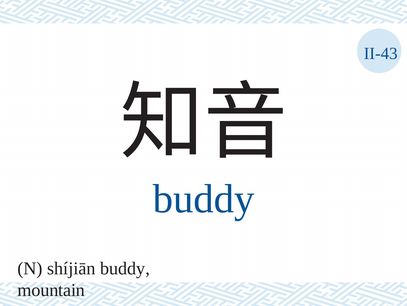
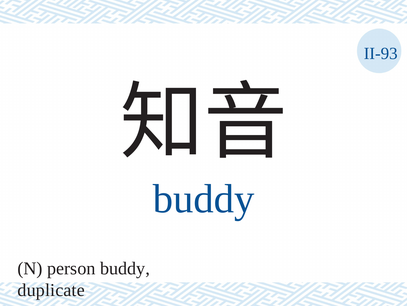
II-43: II-43 -> II-93 (381, 53)
shíjiān: shíjiān -> person (71, 268)
mountain: mountain -> duplicate (51, 290)
